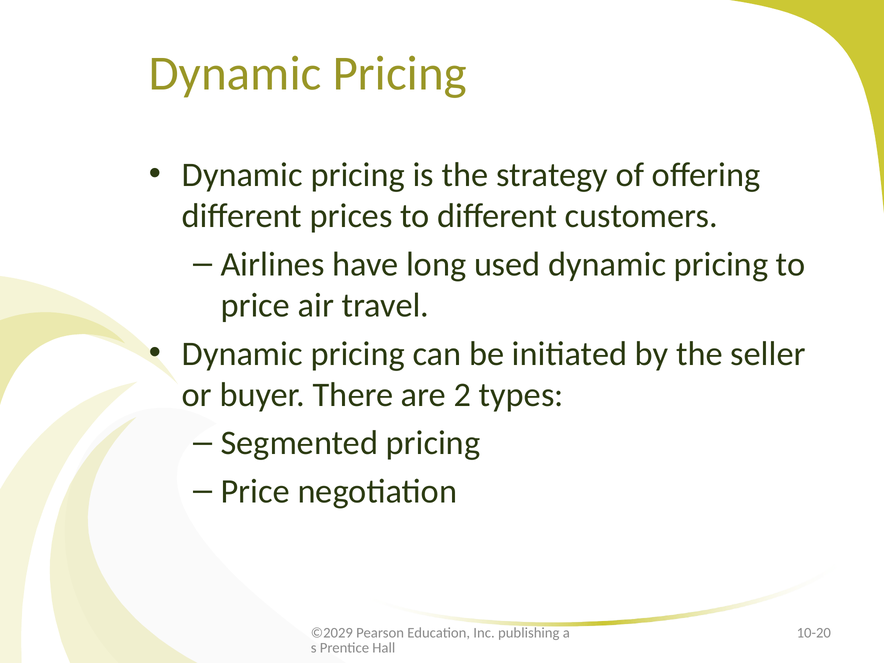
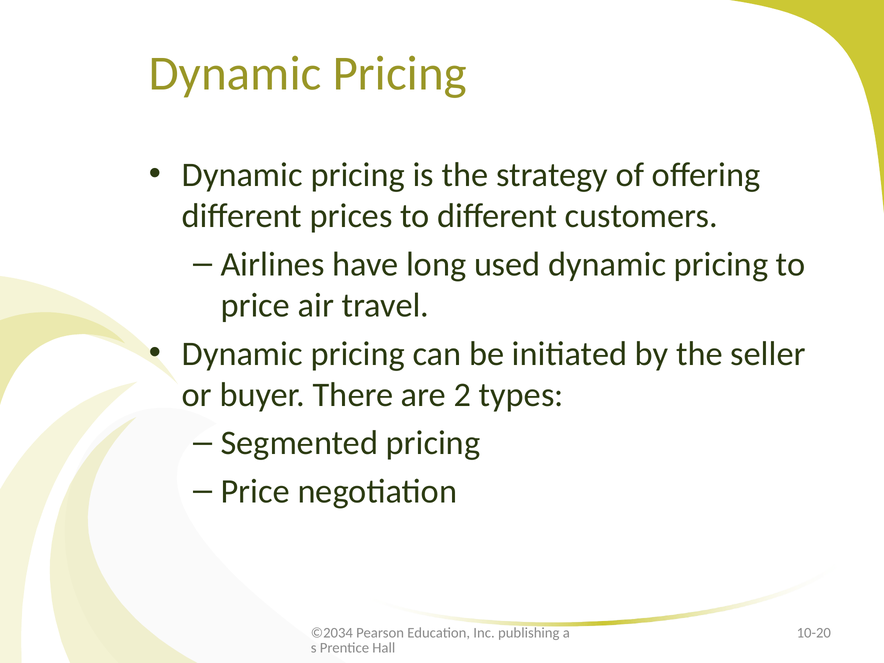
©2029: ©2029 -> ©2034 (332, 633)
